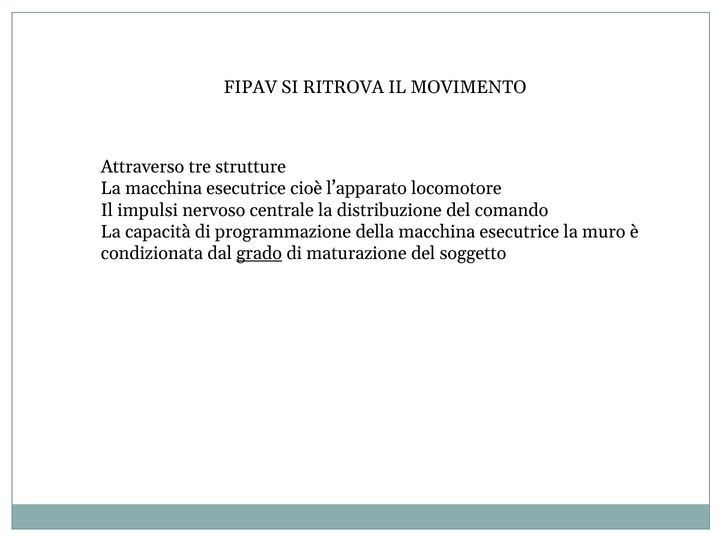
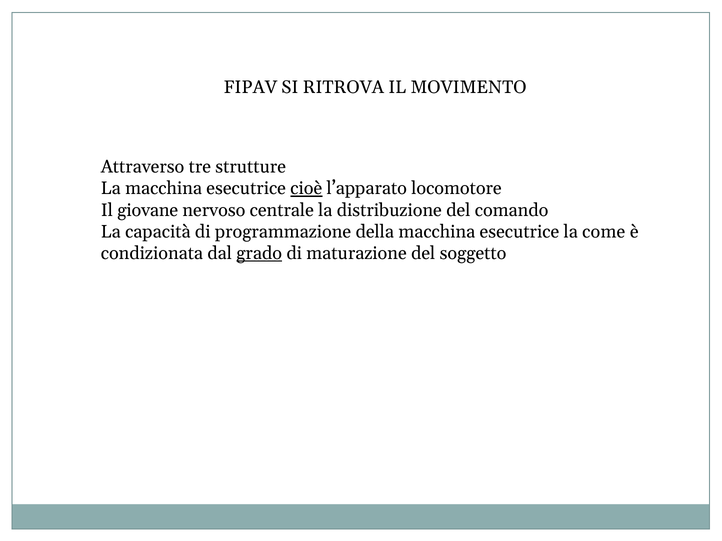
cioè underline: none -> present (306, 189)
impulsi: impulsi -> giovane (148, 210)
muro: muro -> come (604, 232)
